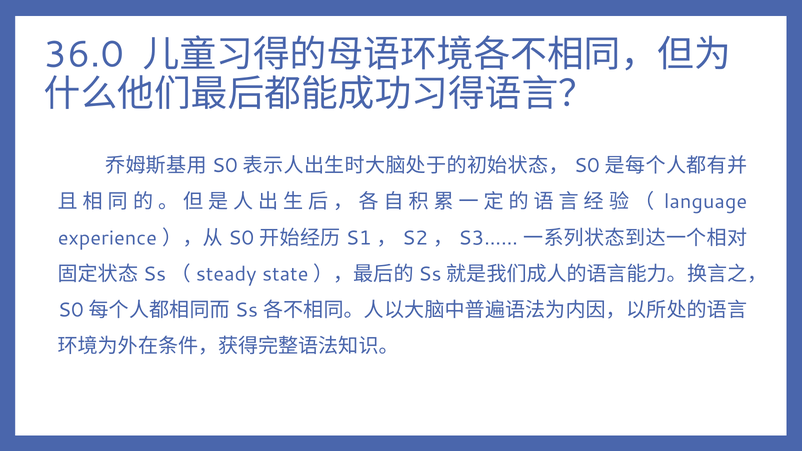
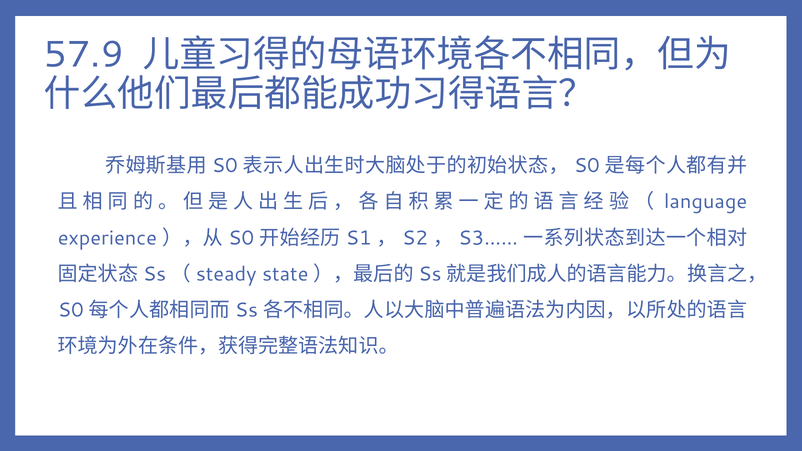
36.0: 36.0 -> 57.9 (84, 55)
